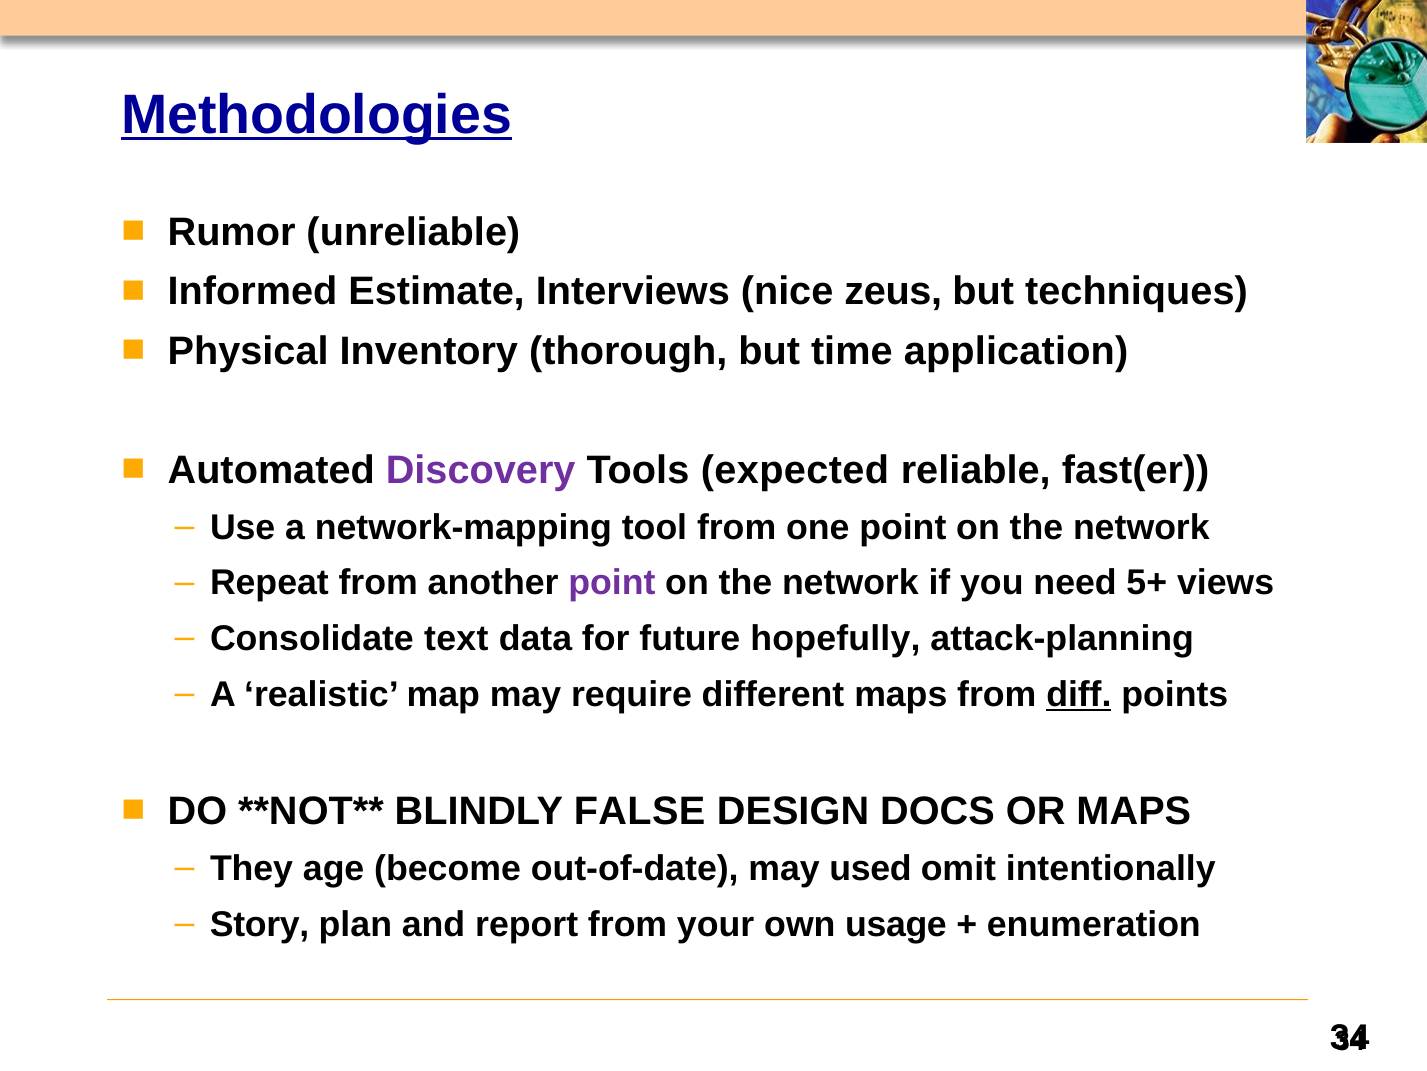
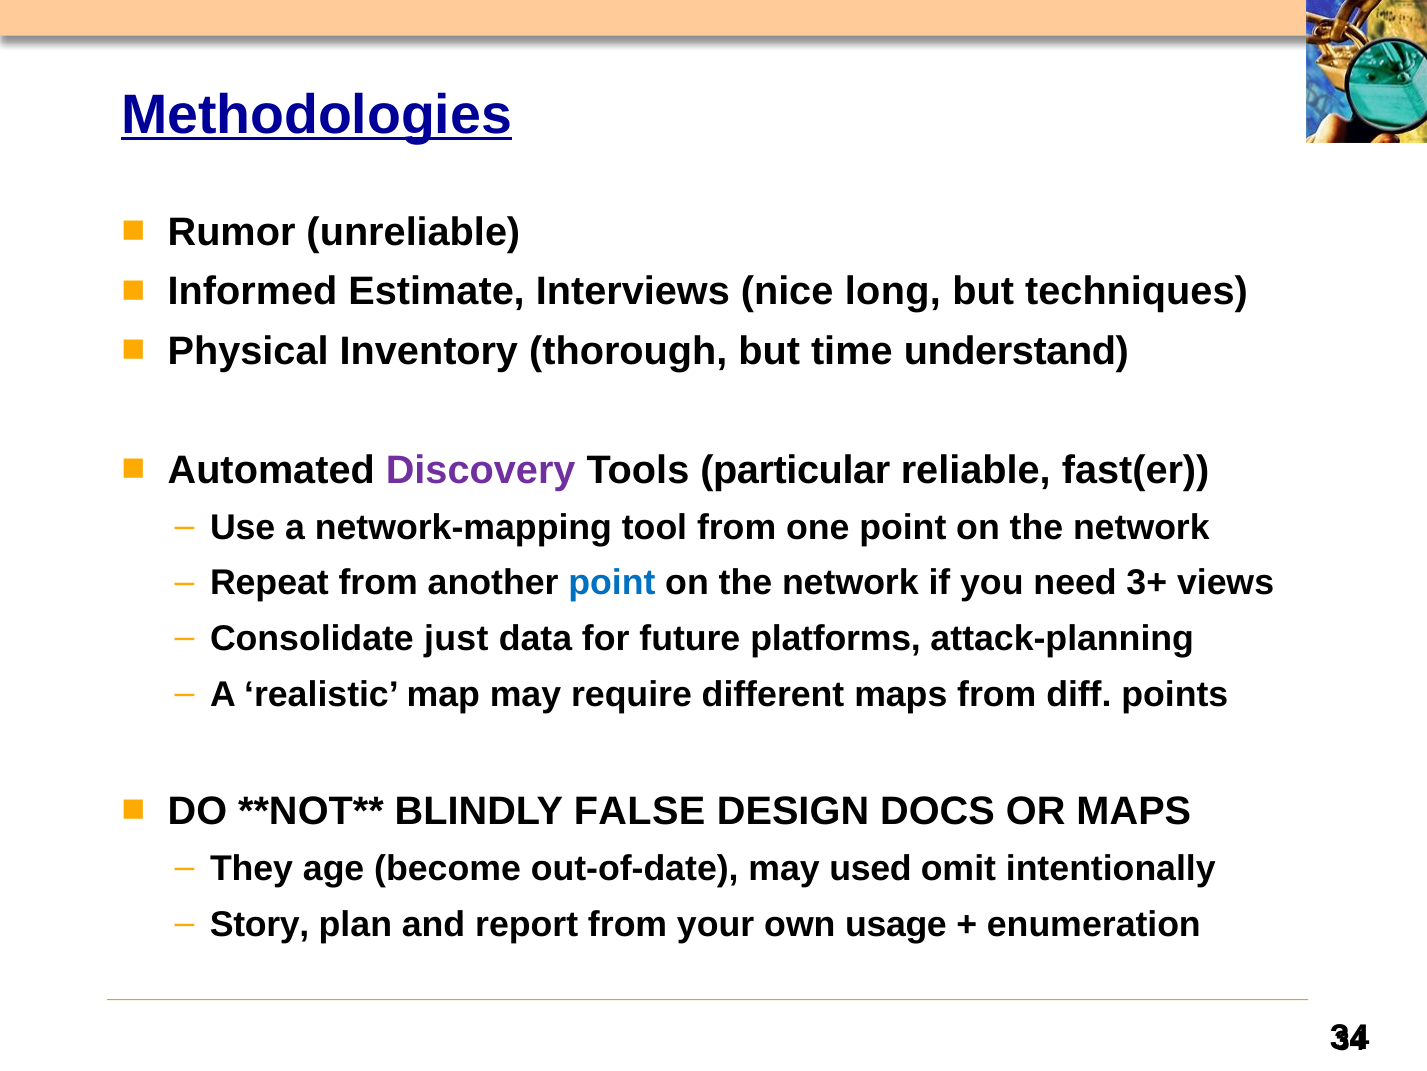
zeus: zeus -> long (893, 291)
application: application -> understand (1016, 351)
expected: expected -> particular (795, 470)
point colour: purple -> blue (612, 583)
5+: 5+ -> 3+ (1147, 583)
text: text -> just (456, 638)
hopefully: hopefully -> platforms (836, 638)
diff underline: present -> none (1079, 694)
